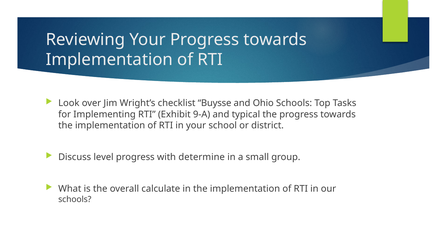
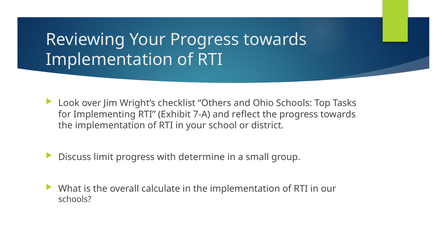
Buysse: Buysse -> Others (215, 103)
9-A: 9-A -> 7-A (202, 115)
typical: typical -> reflect (246, 115)
level: level -> limit (103, 157)
